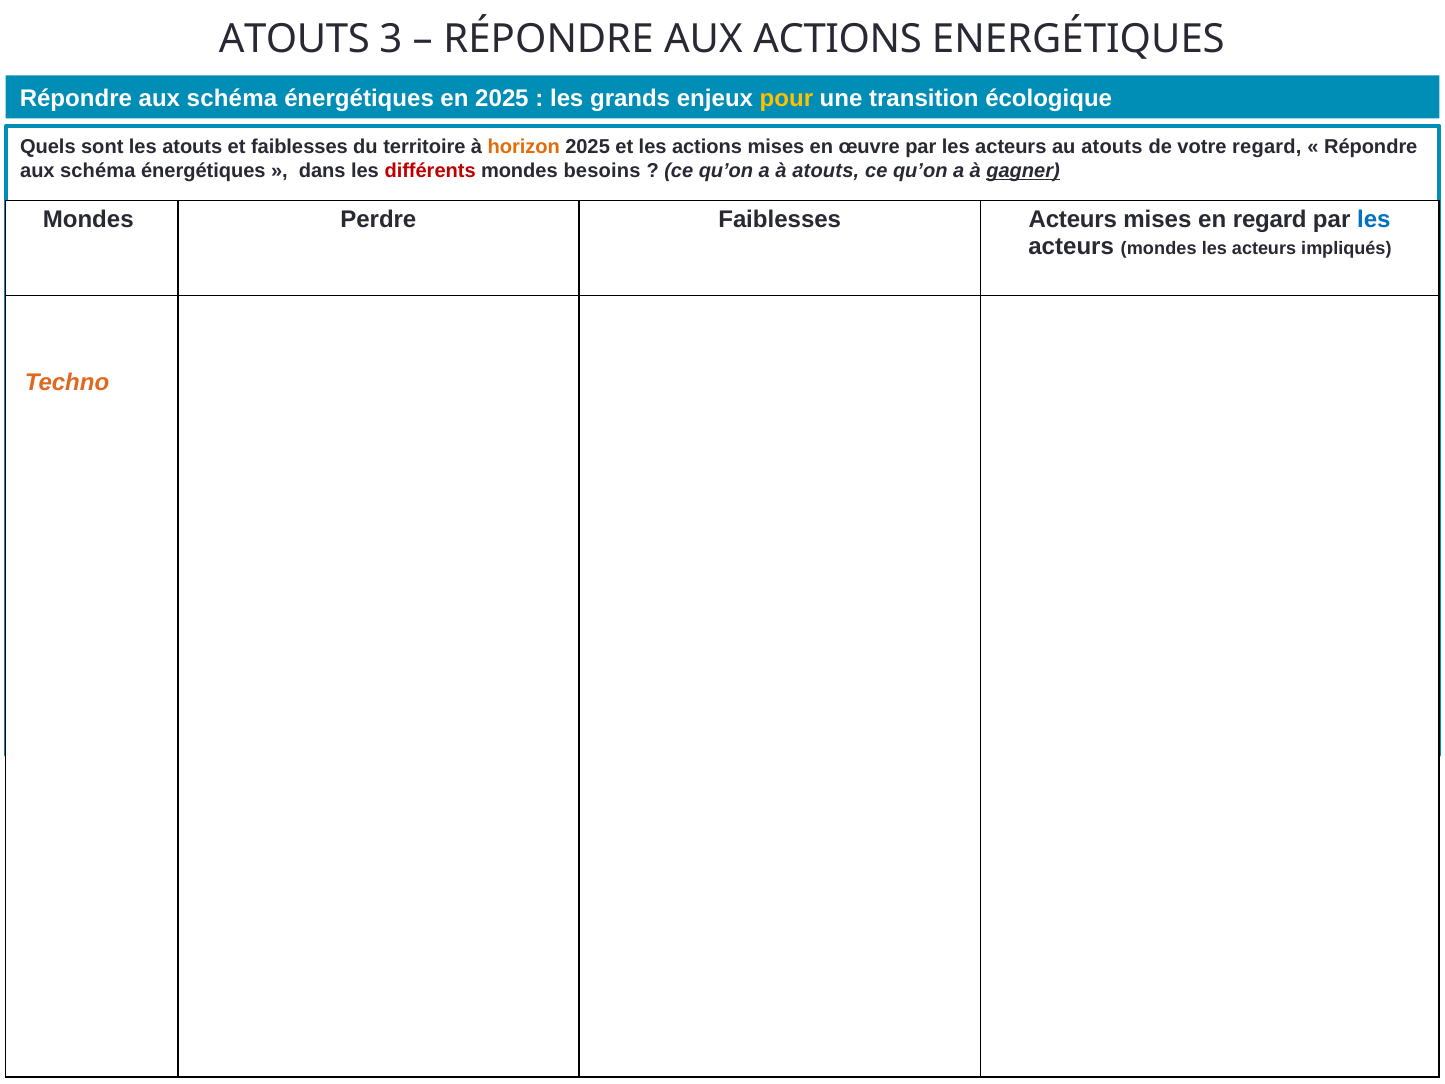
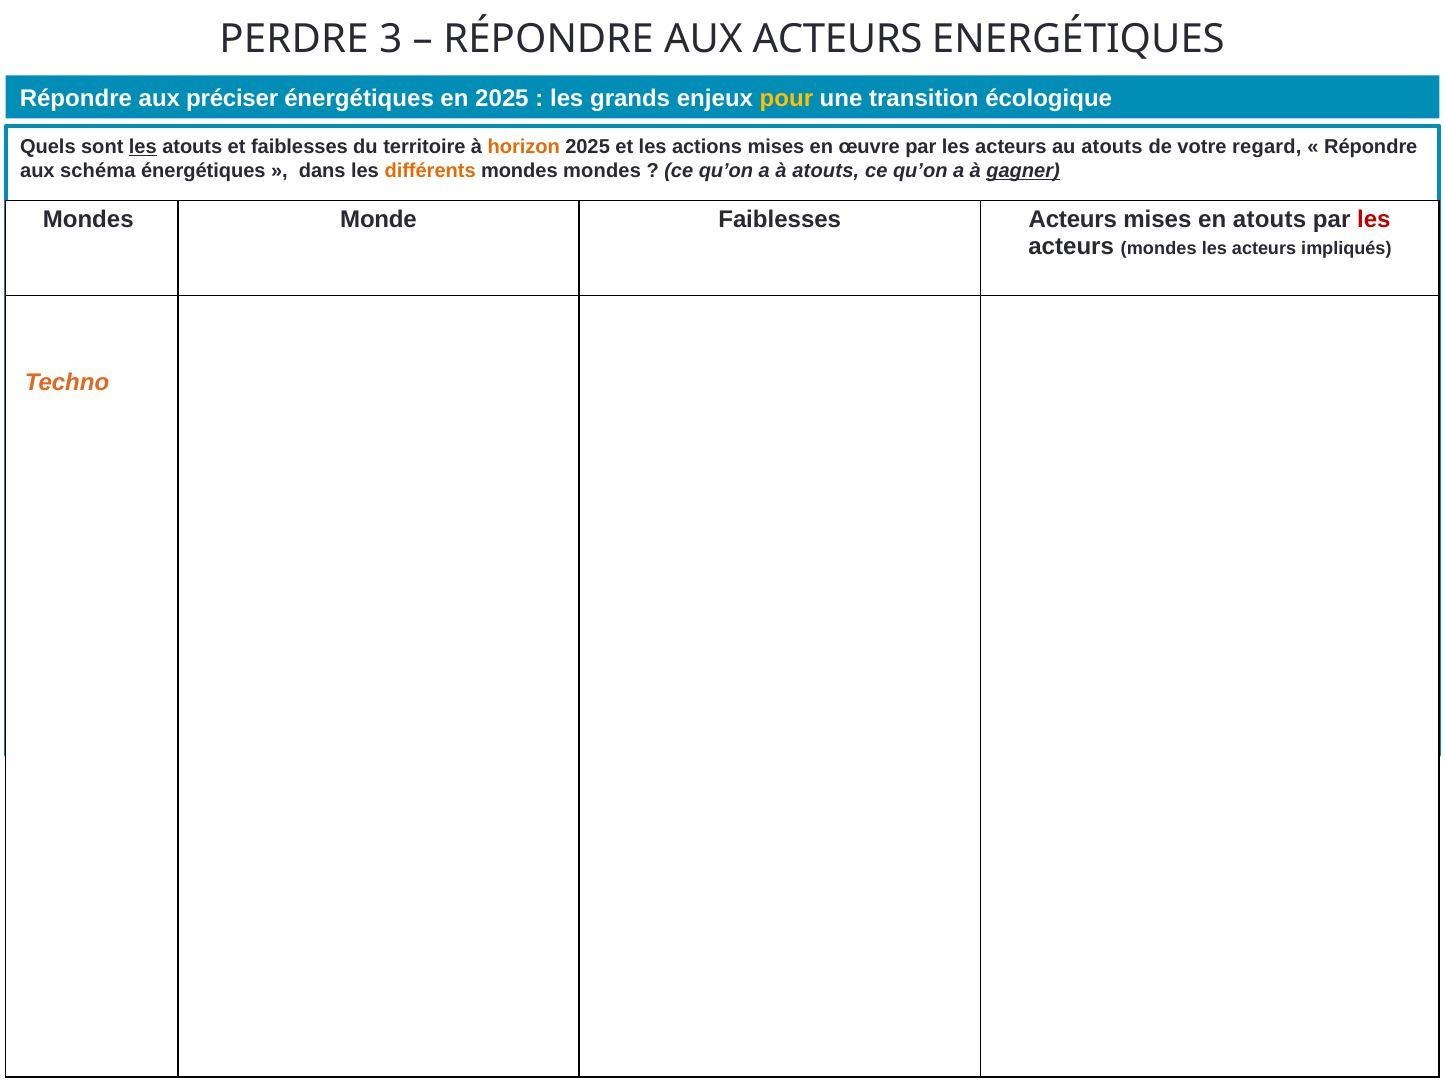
ATOUTS: ATOUTS -> PERDRE (294, 39)
AUX ACTIONS: ACTIONS -> ACTEURS (838, 39)
schéma: schéma -> préciser (232, 98)
les underline: none -> present (143, 147)
différents colour: red -> orange (430, 171)
mondes besoins: besoins -> mondes (602, 171)
Perdre: Perdre -> Monde (378, 220)
en regard: regard -> atouts (1270, 220)
les colour: blue -> red (1374, 220)
